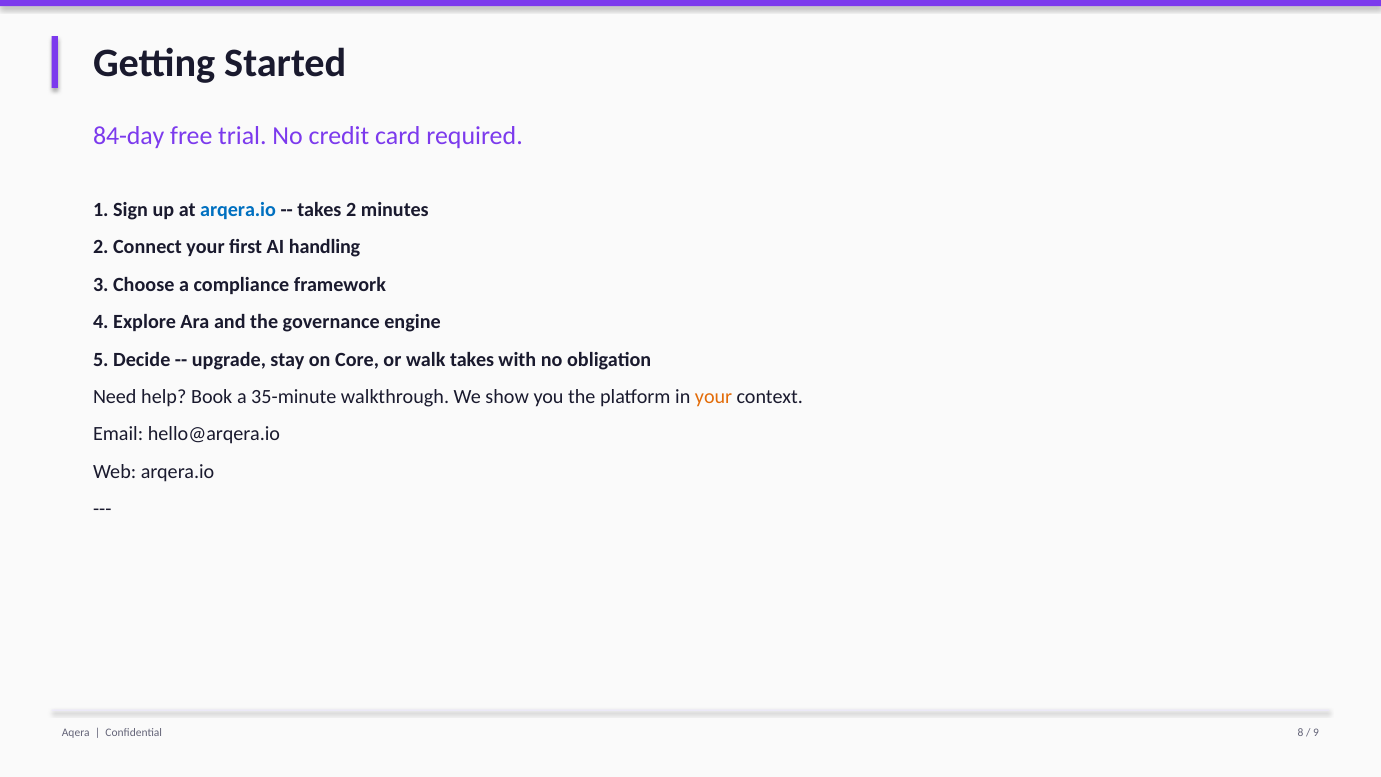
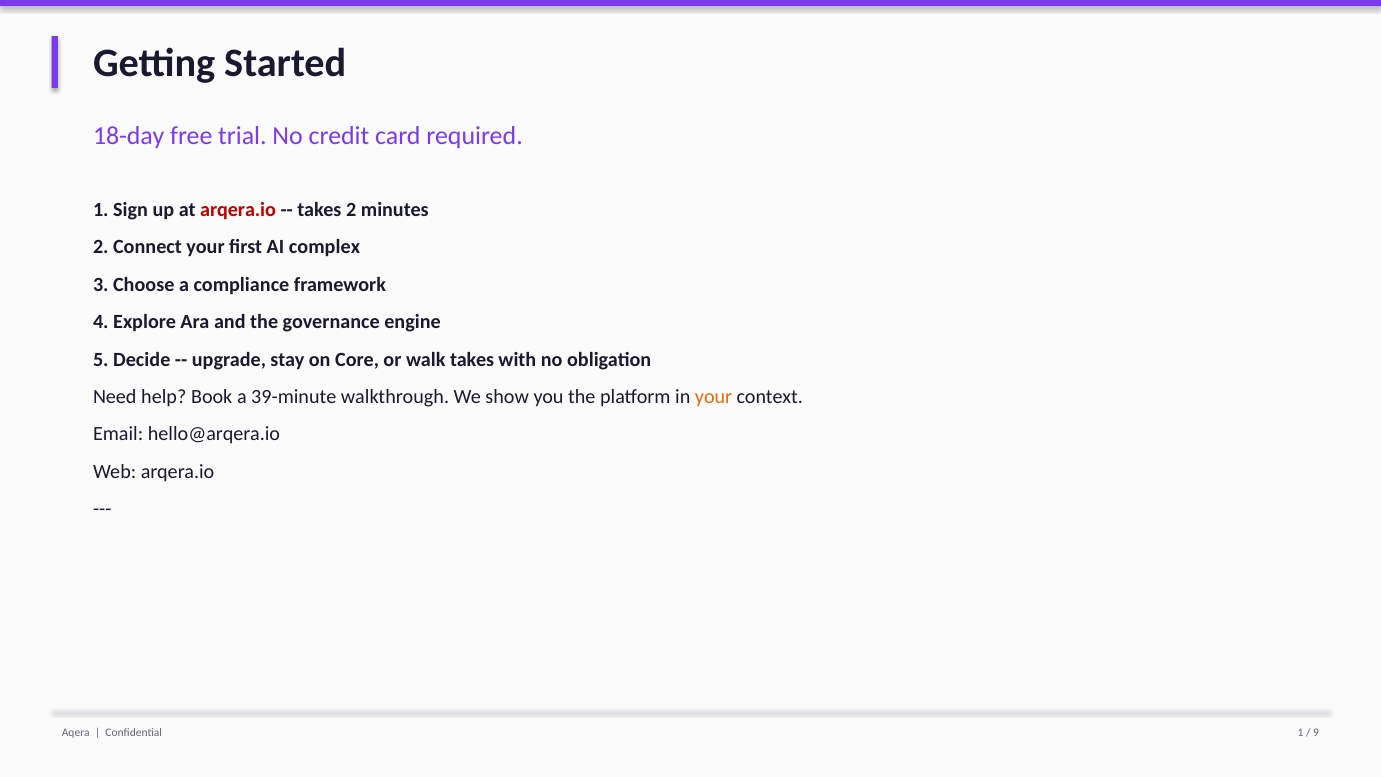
84-day: 84-day -> 18-day (129, 136)
arqera.io colour: blue -> red (238, 210)
handling: handling -> complex (324, 247)
35-minute: 35-minute -> 39-minute (294, 397)
Confidential 8: 8 -> 1 (1301, 733)
